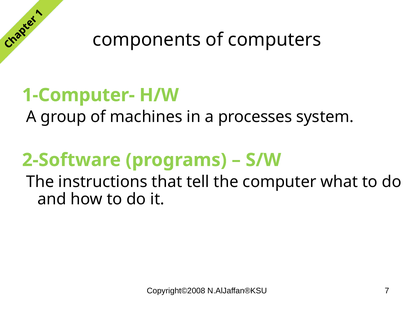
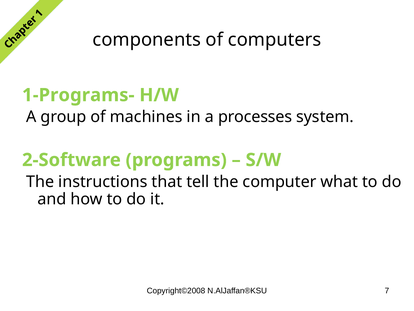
1-Computer-: 1-Computer- -> 1-Programs- (78, 95)
